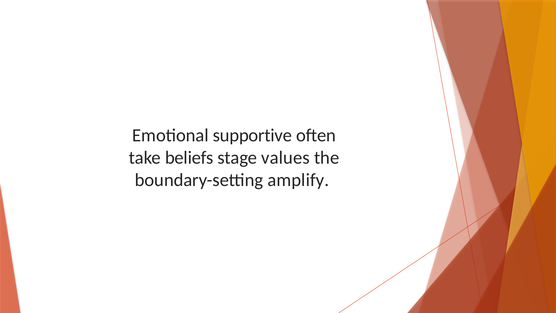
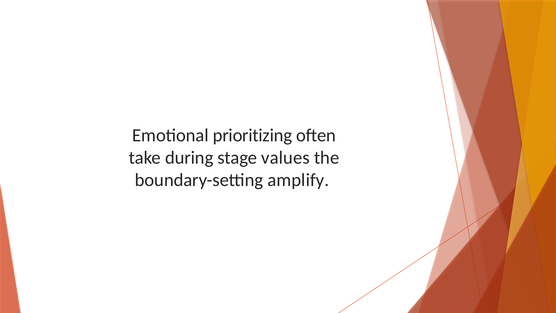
supportive: supportive -> prioritizing (252, 135)
beliefs: beliefs -> during (189, 158)
